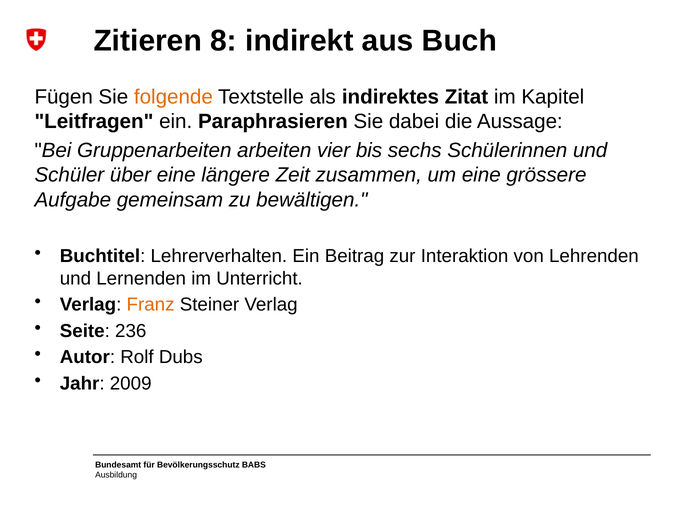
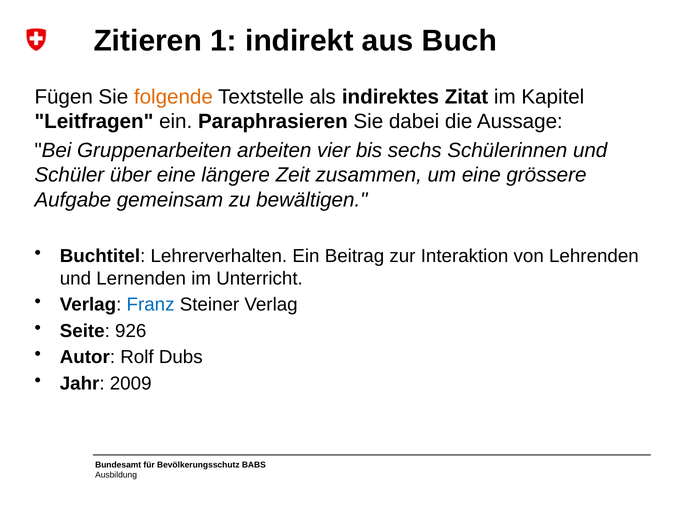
8: 8 -> 1 (224, 41)
Franz colour: orange -> blue (151, 305)
236: 236 -> 926 (131, 331)
